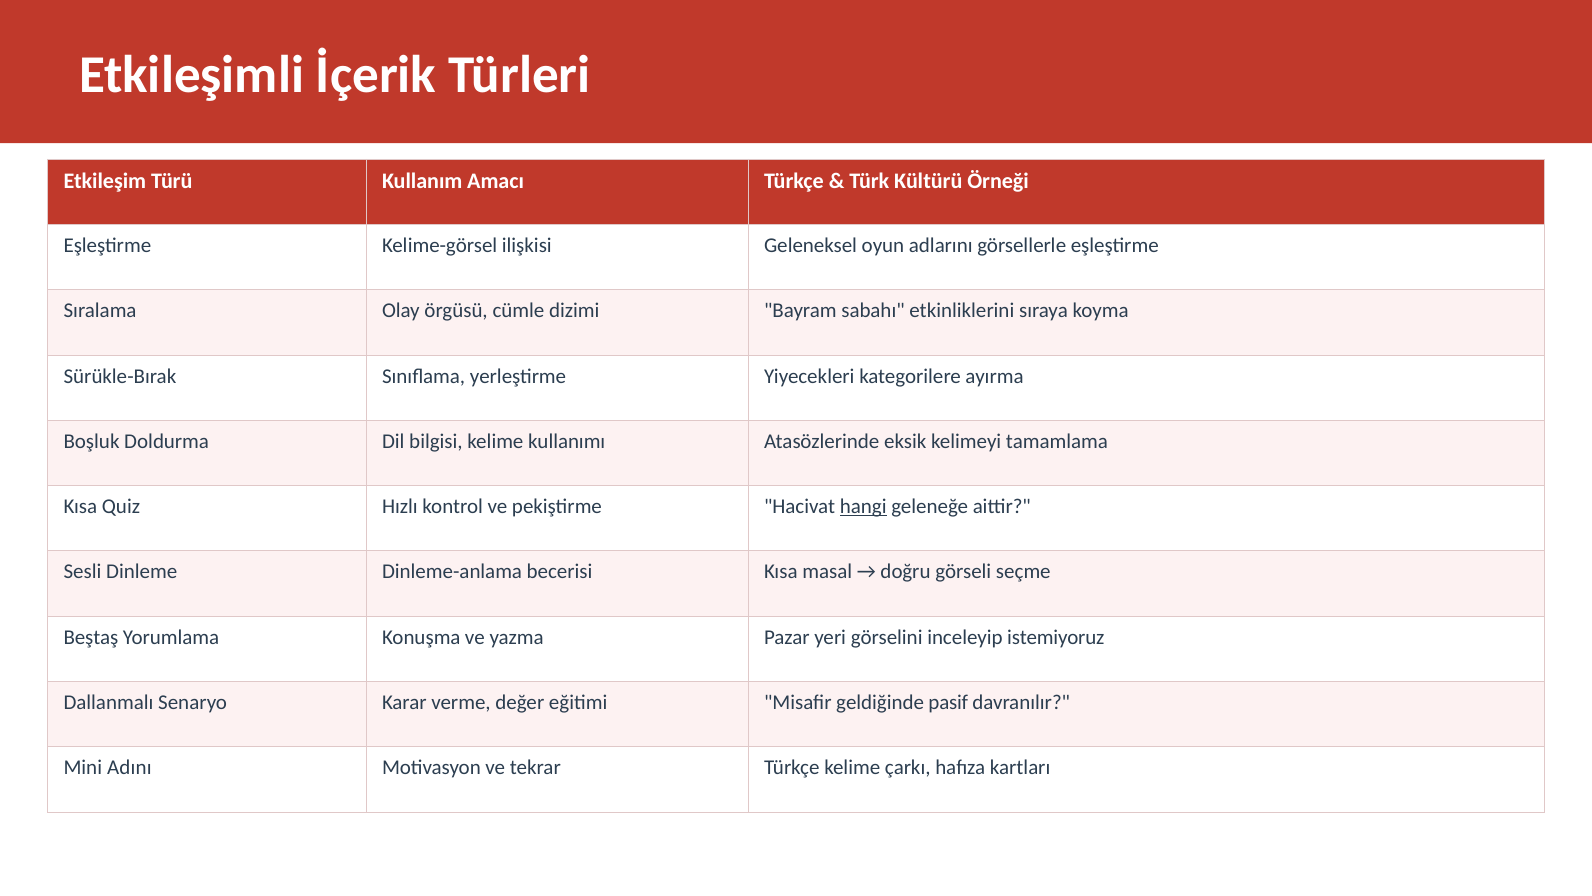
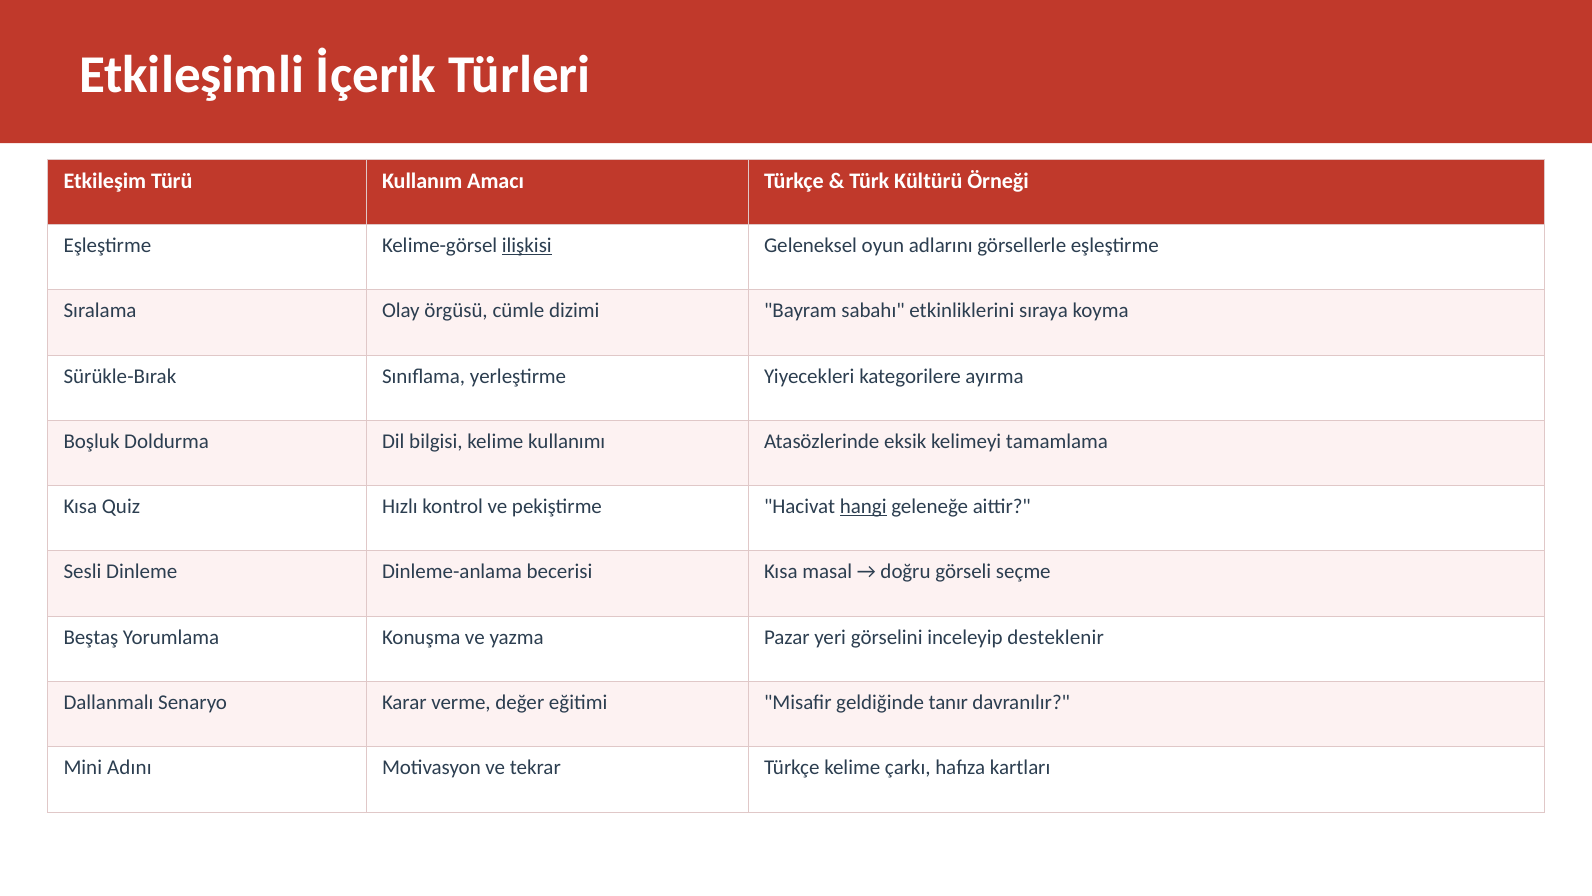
ilişkisi underline: none -> present (527, 245)
istemiyoruz: istemiyoruz -> desteklenir (1056, 637)
pasif: pasif -> tanır (948, 702)
